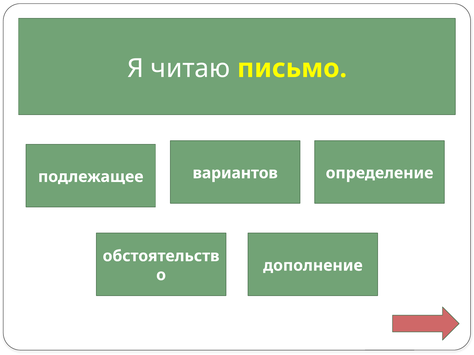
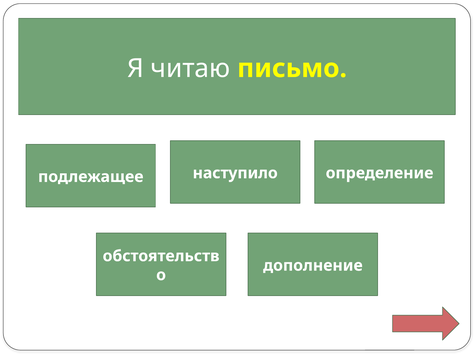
вариантов: вариантов -> наступило (235, 173)
